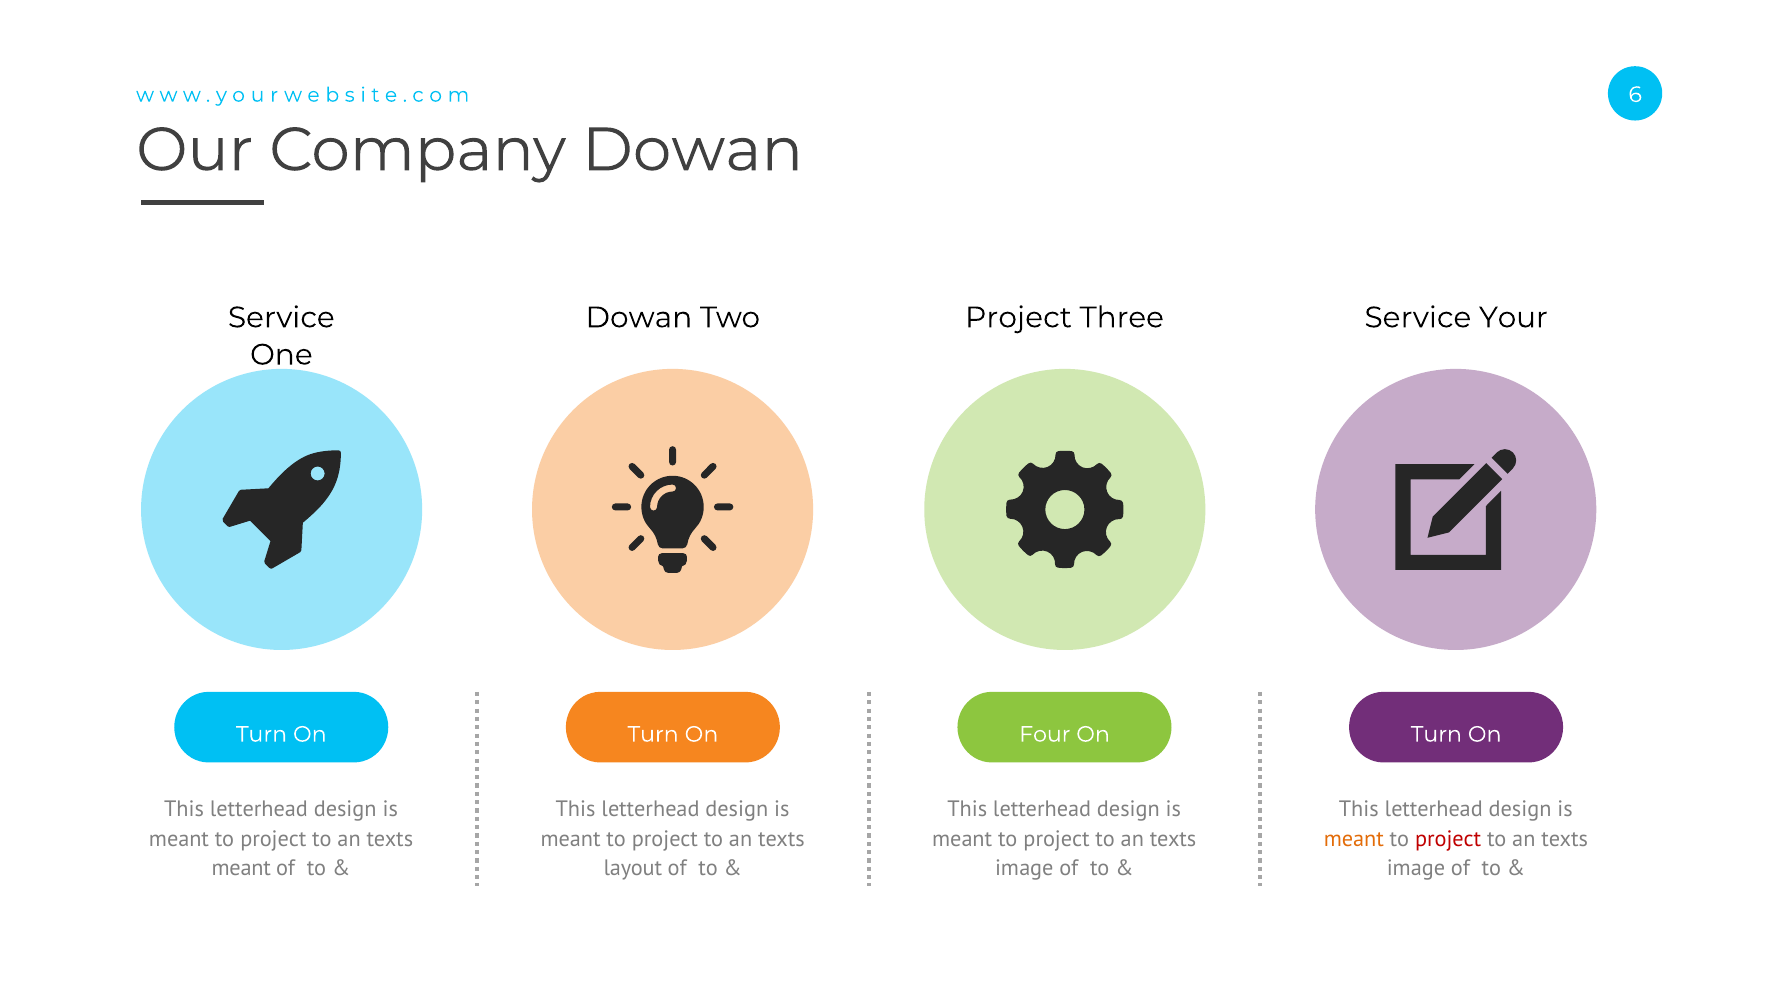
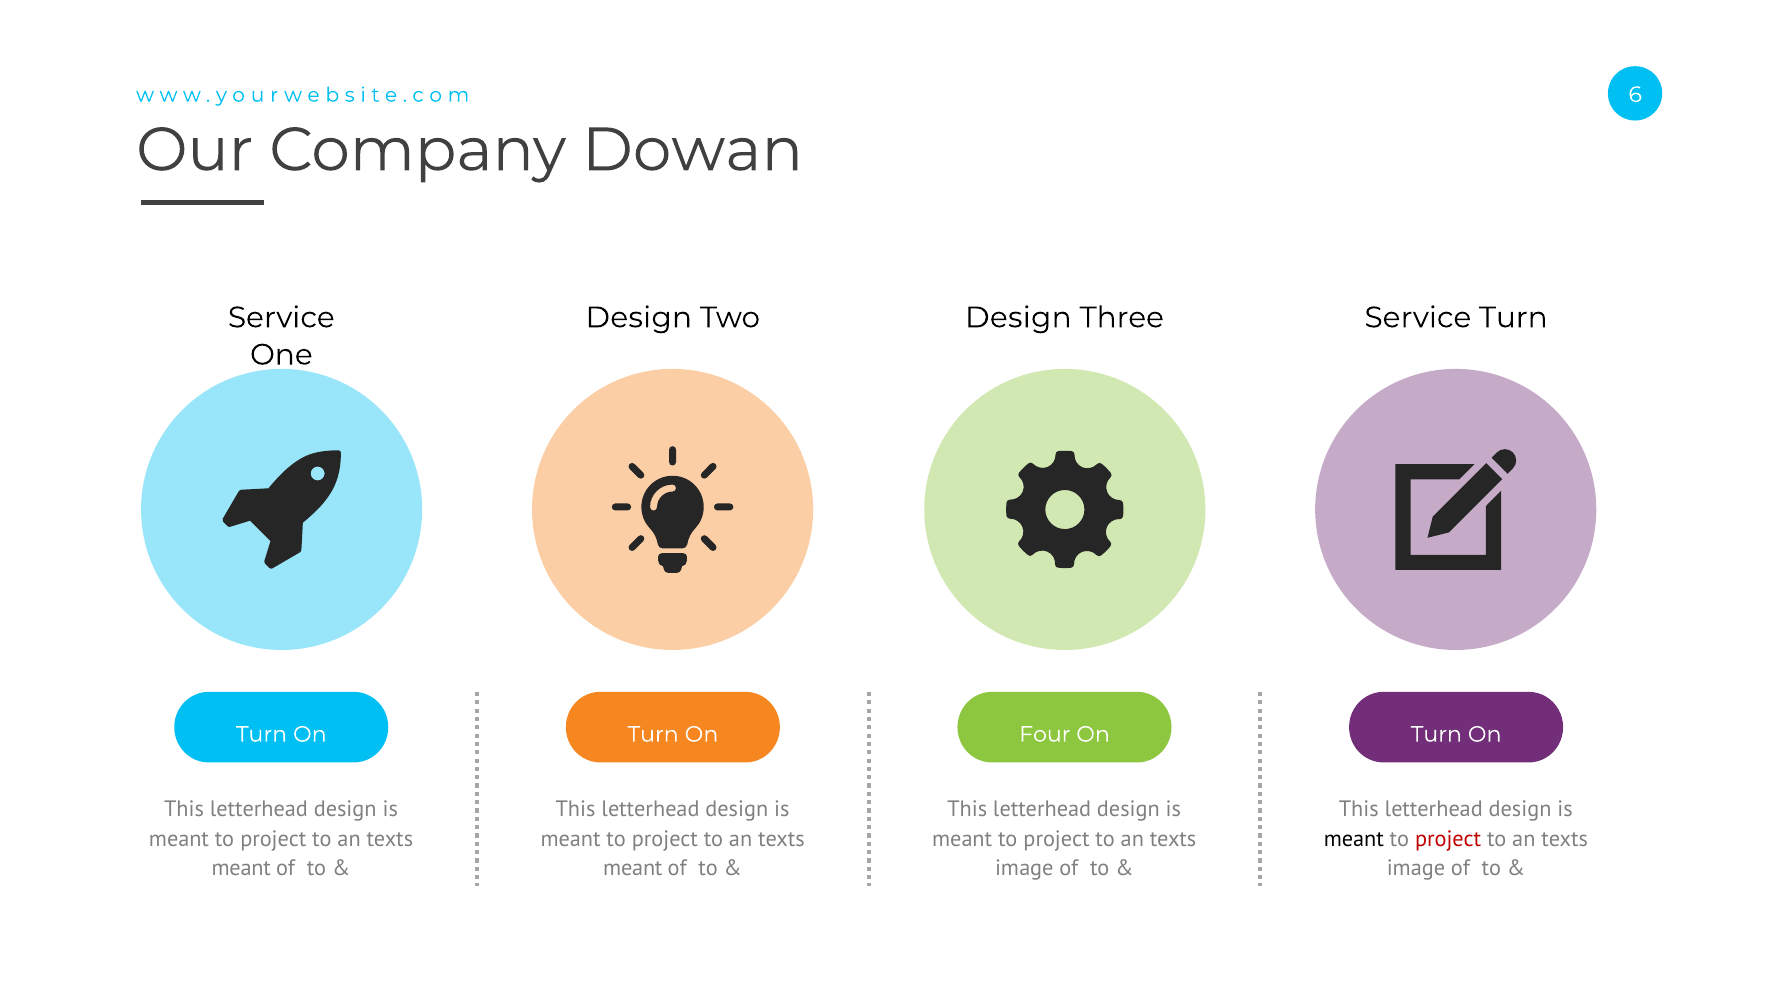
Dowan: Dowan -> Design (639, 318)
Two Project: Project -> Design (1018, 318)
Service Your: Your -> Turn (1513, 318)
meant colour: orange -> black (1354, 839)
layout: layout -> meant (633, 869)
